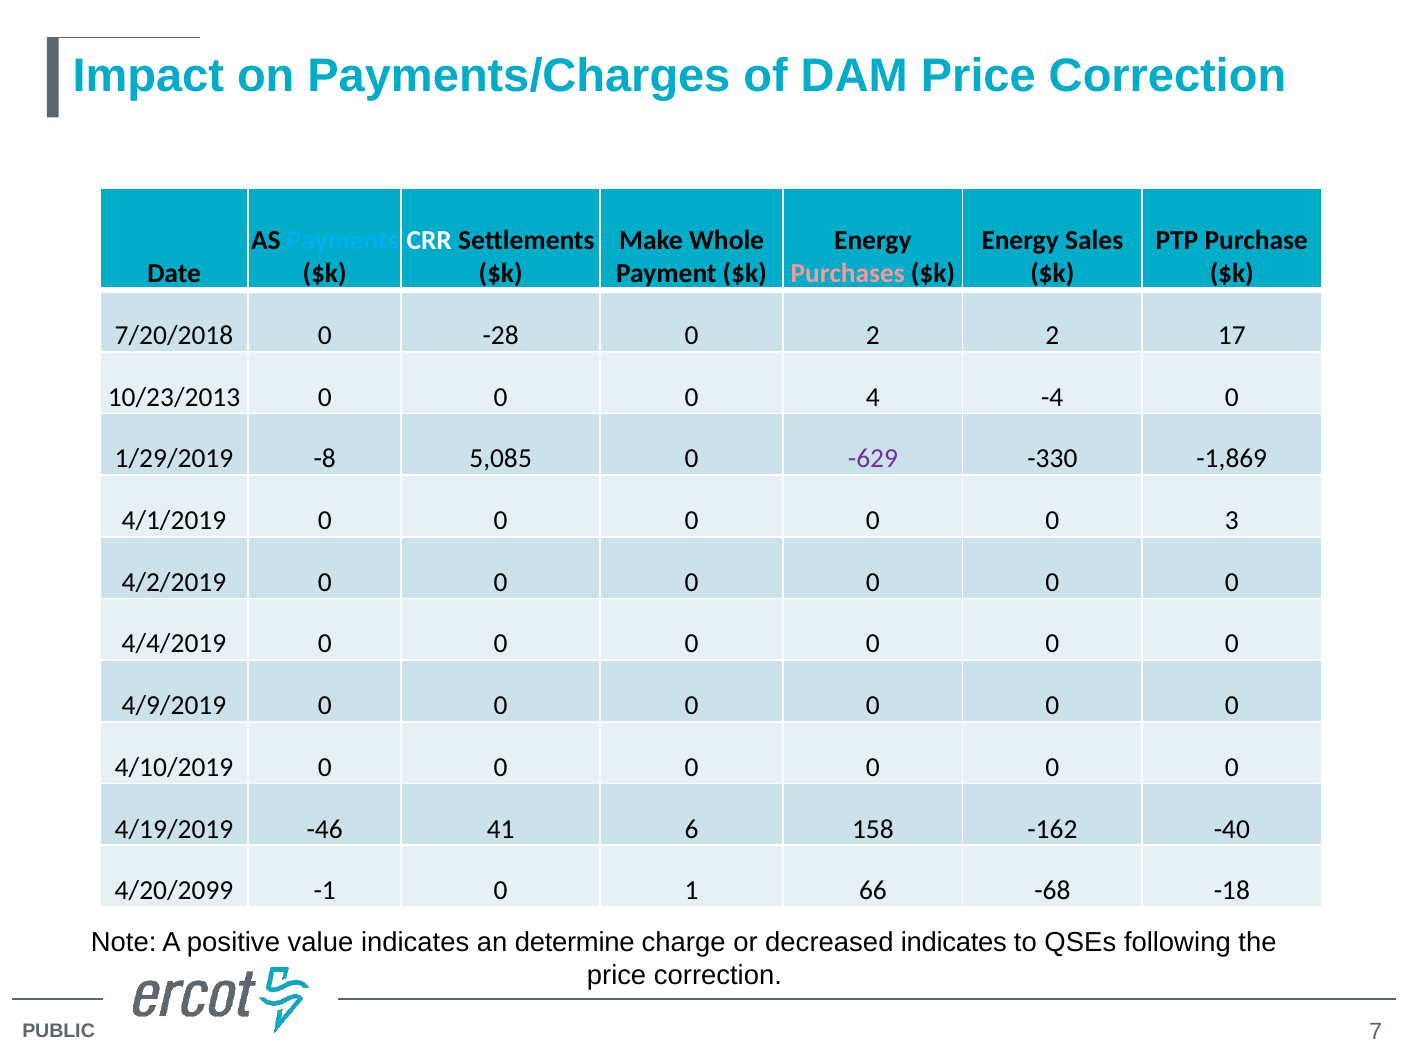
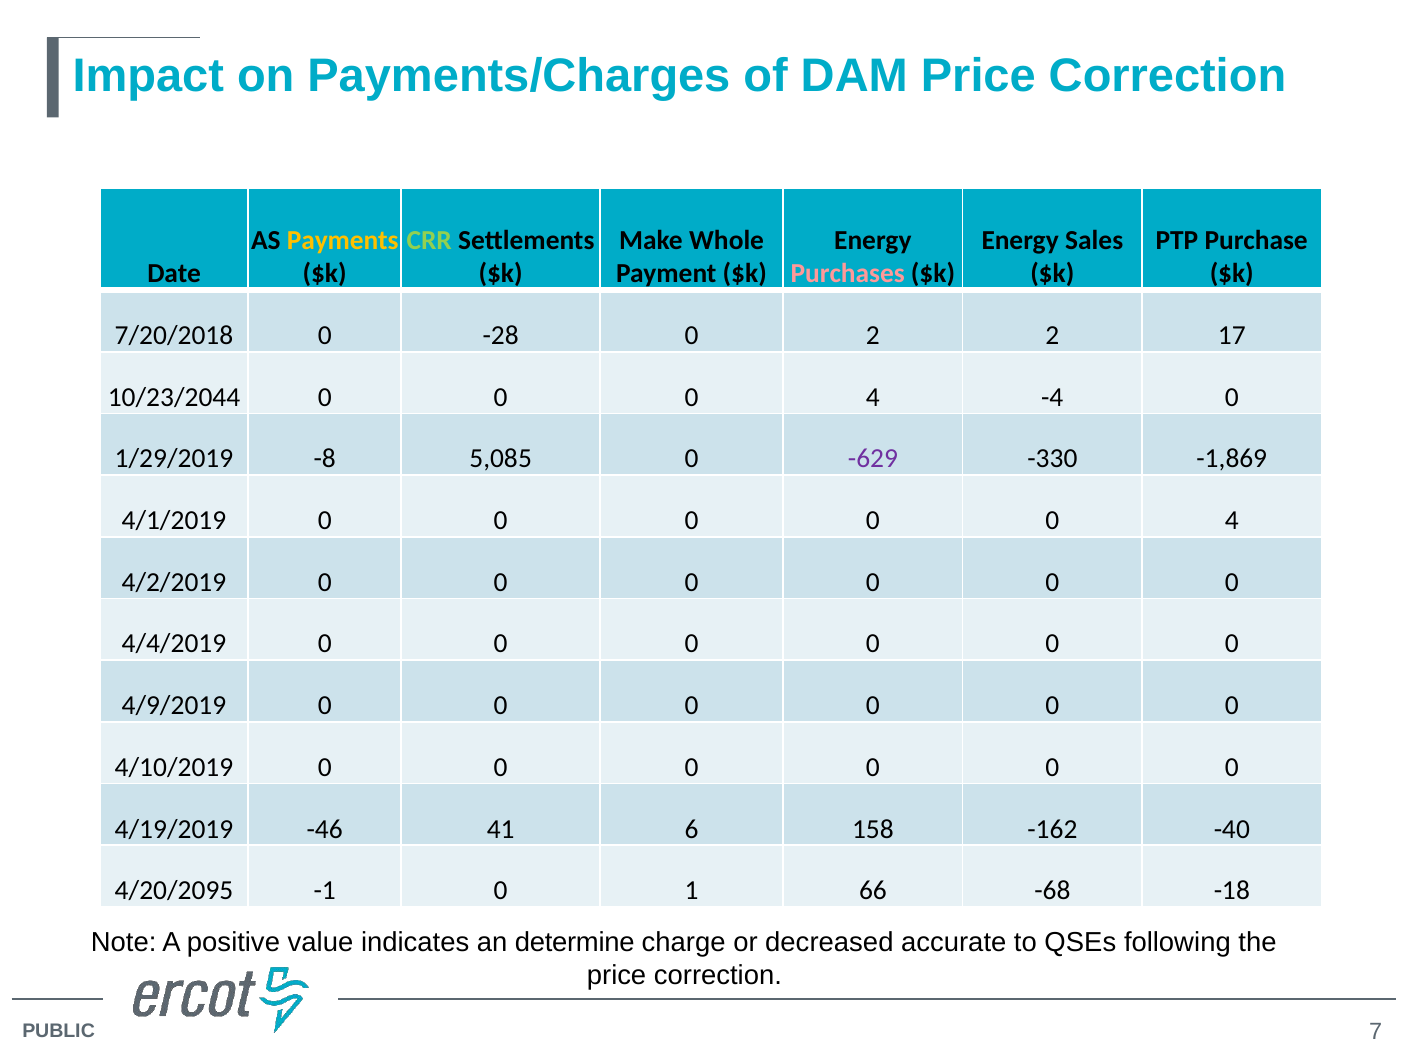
Payments colour: light blue -> yellow (343, 240)
CRR colour: white -> light green (429, 240)
10/23/2013: 10/23/2013 -> 10/23/2044 (174, 397)
3: 3 -> 4 (1232, 520)
4/20/2099: 4/20/2099 -> 4/20/2095 (174, 890)
decreased indicates: indicates -> accurate (954, 942)
